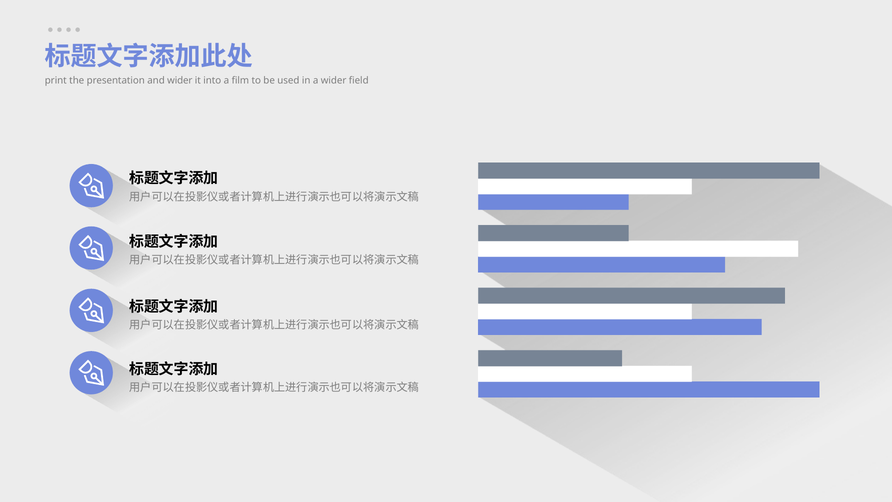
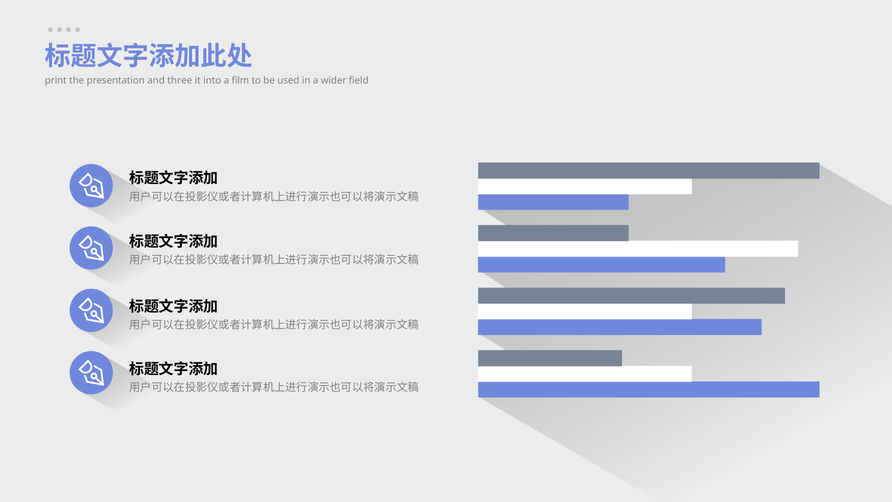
and wider: wider -> three (180, 81)
